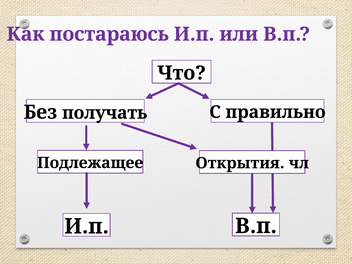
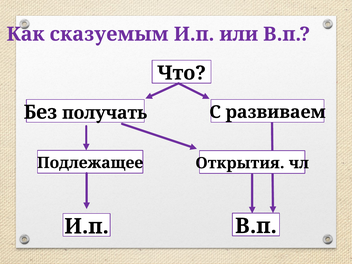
постараюсь: постараюсь -> сказуемым (109, 34)
правильно: правильно -> развиваем (276, 112)
